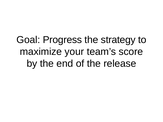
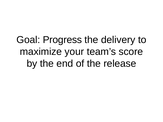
strategy: strategy -> delivery (118, 40)
